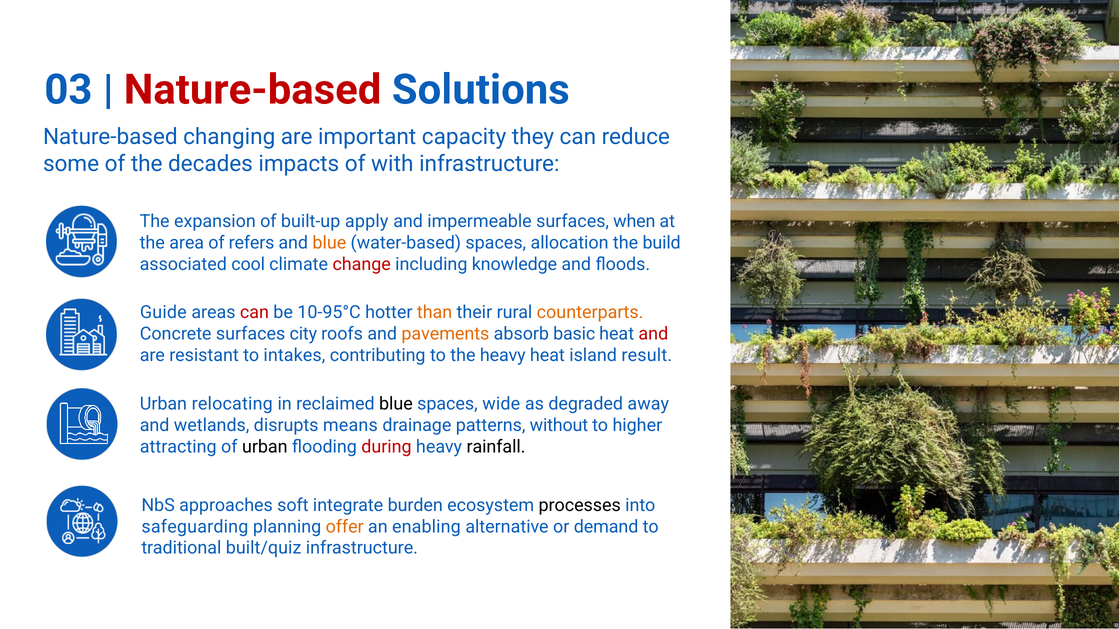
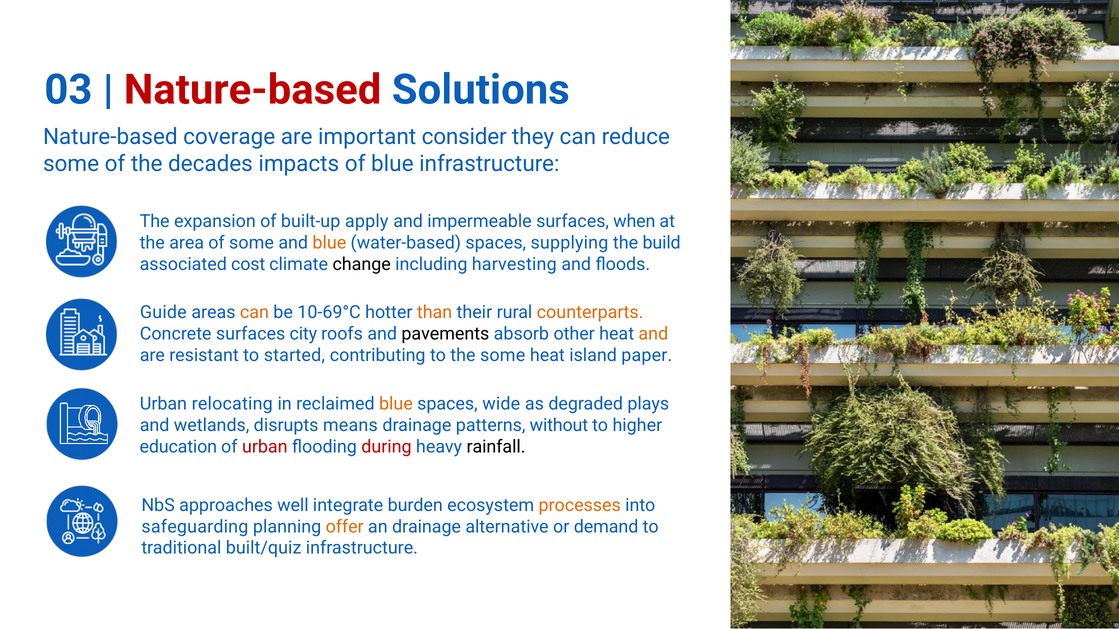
changing: changing -> coverage (229, 137)
capacity: capacity -> consider (464, 137)
of with: with -> blue (392, 164)
of refers: refers -> some (251, 243)
allocation: allocation -> supplying (569, 243)
cool: cool -> cost (248, 264)
change colour: red -> black (362, 264)
knowledge: knowledge -> harvesting (514, 264)
can colour: red -> orange (254, 313)
10-95°C: 10-95°C -> 10-69°C (329, 313)
pavements colour: orange -> black (445, 334)
basic: basic -> other (574, 334)
and colour: red -> orange (653, 334)
intakes: intakes -> started (294, 356)
the heavy: heavy -> some (503, 356)
result: result -> paper (647, 356)
blue colour: black -> orange (396, 404)
away: away -> plays (648, 404)
attracting: attracting -> education (178, 447)
urban colour: black -> red (265, 447)
soft: soft -> well (293, 505)
processes colour: black -> orange (580, 505)
an enabling: enabling -> drainage (427, 527)
